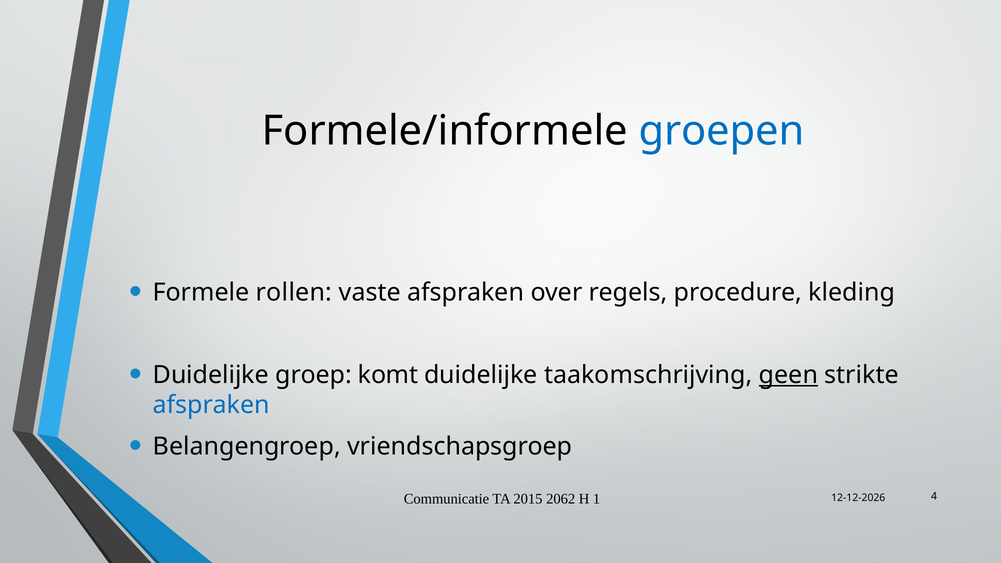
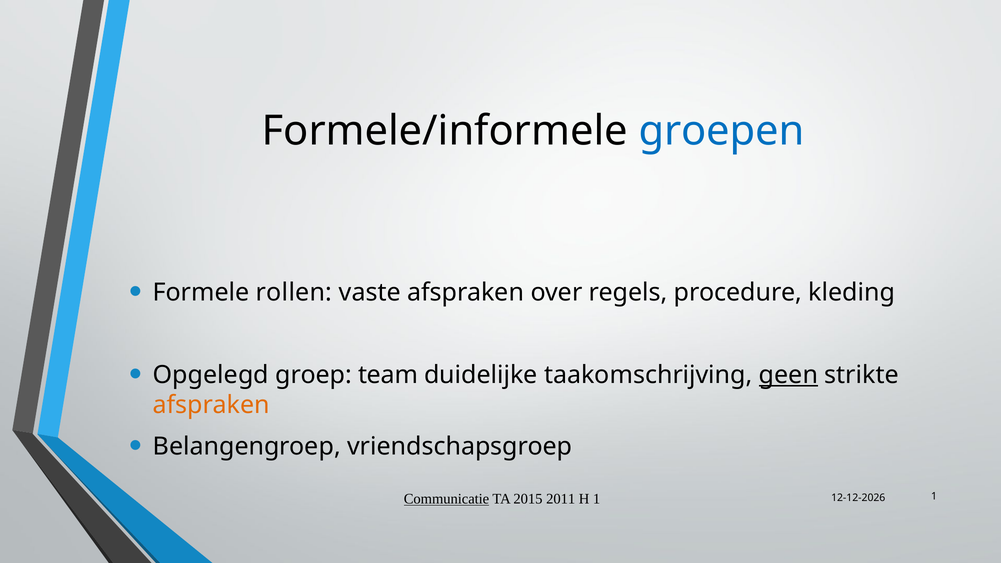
Duidelijke: Duidelijke -> Opgelegd (211, 375)
komt: komt -> team (388, 375)
afspraken colour: blue -> orange (211, 405)
Communicatie underline: none -> present (446, 499)
2062: 2062 -> 2011 (561, 499)
1 4: 4 -> 1 (934, 497)
